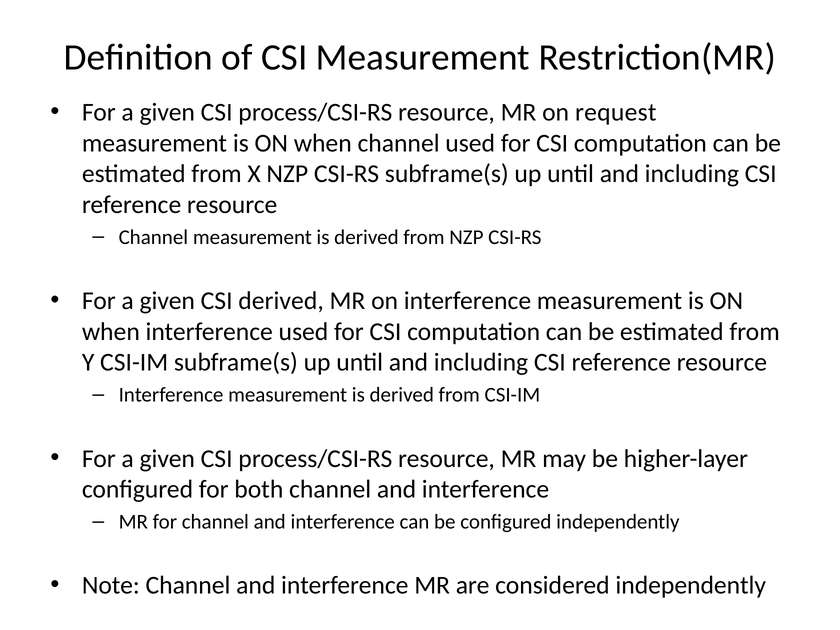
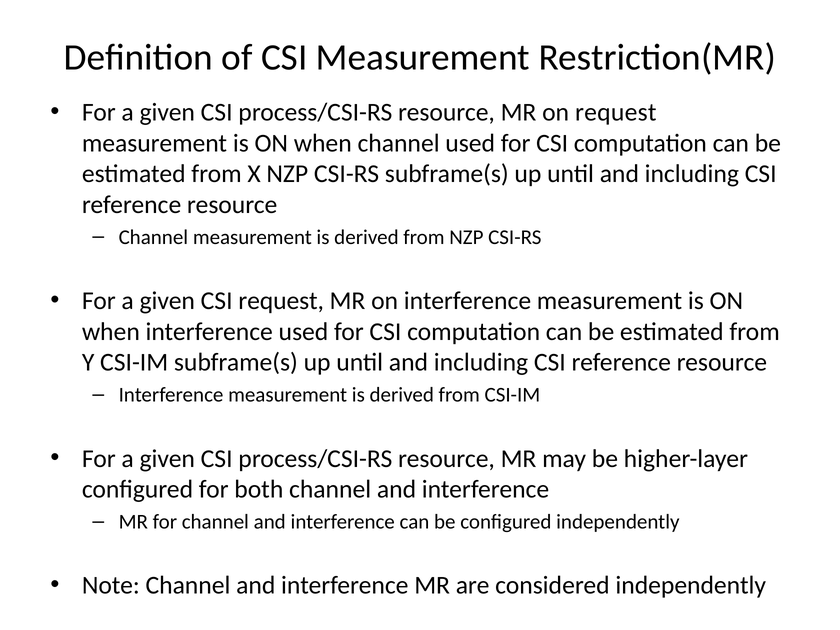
CSI derived: derived -> request (281, 301)
